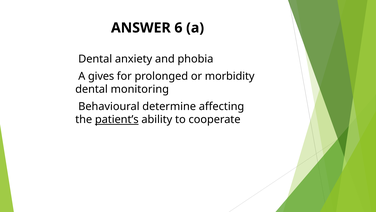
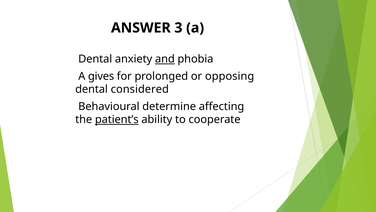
6: 6 -> 3 (178, 28)
and underline: none -> present (165, 59)
morbidity: morbidity -> opposing (230, 76)
monitoring: monitoring -> considered (140, 89)
